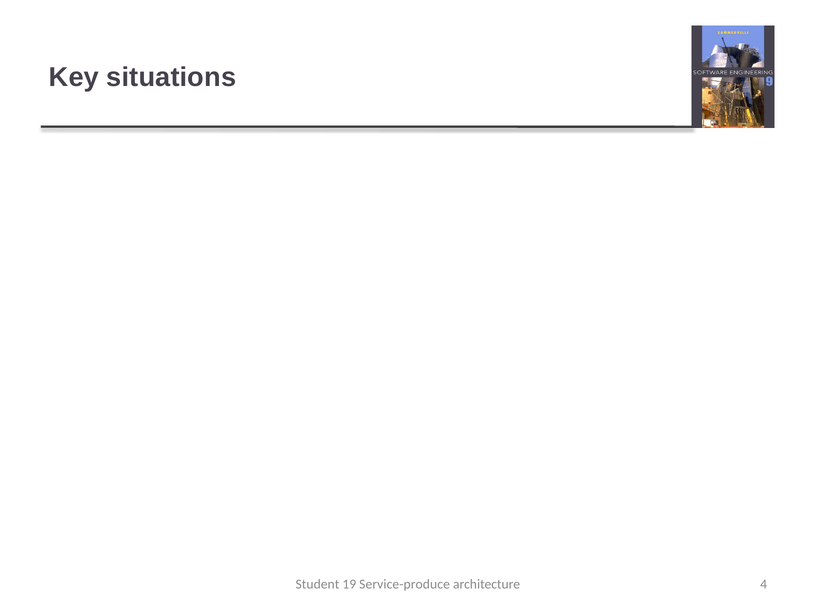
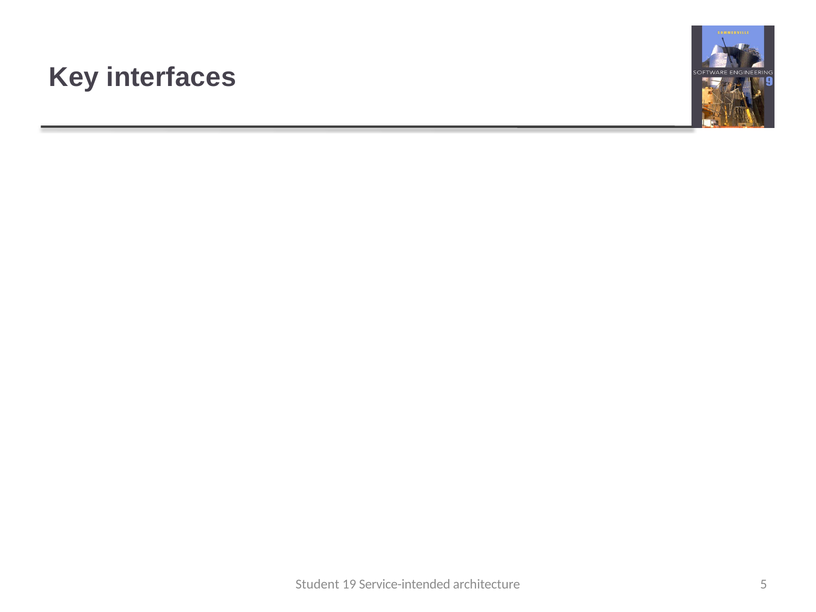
situations: situations -> interfaces (171, 77)
Service-produce: Service-produce -> Service-intended (405, 584)
4: 4 -> 5 (764, 584)
